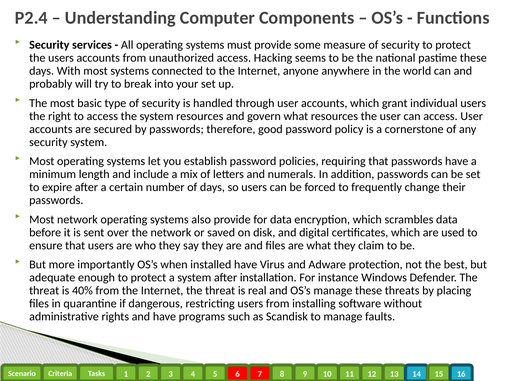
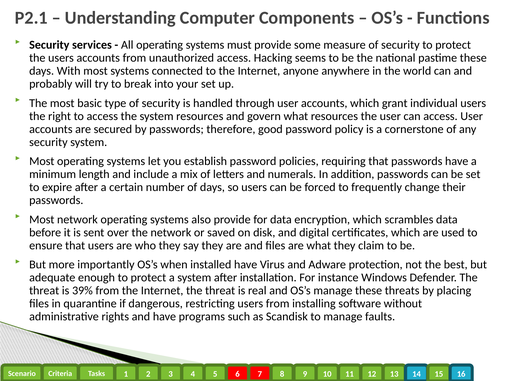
P2.4: P2.4 -> P2.1 (31, 18)
40%: 40% -> 39% (82, 291)
